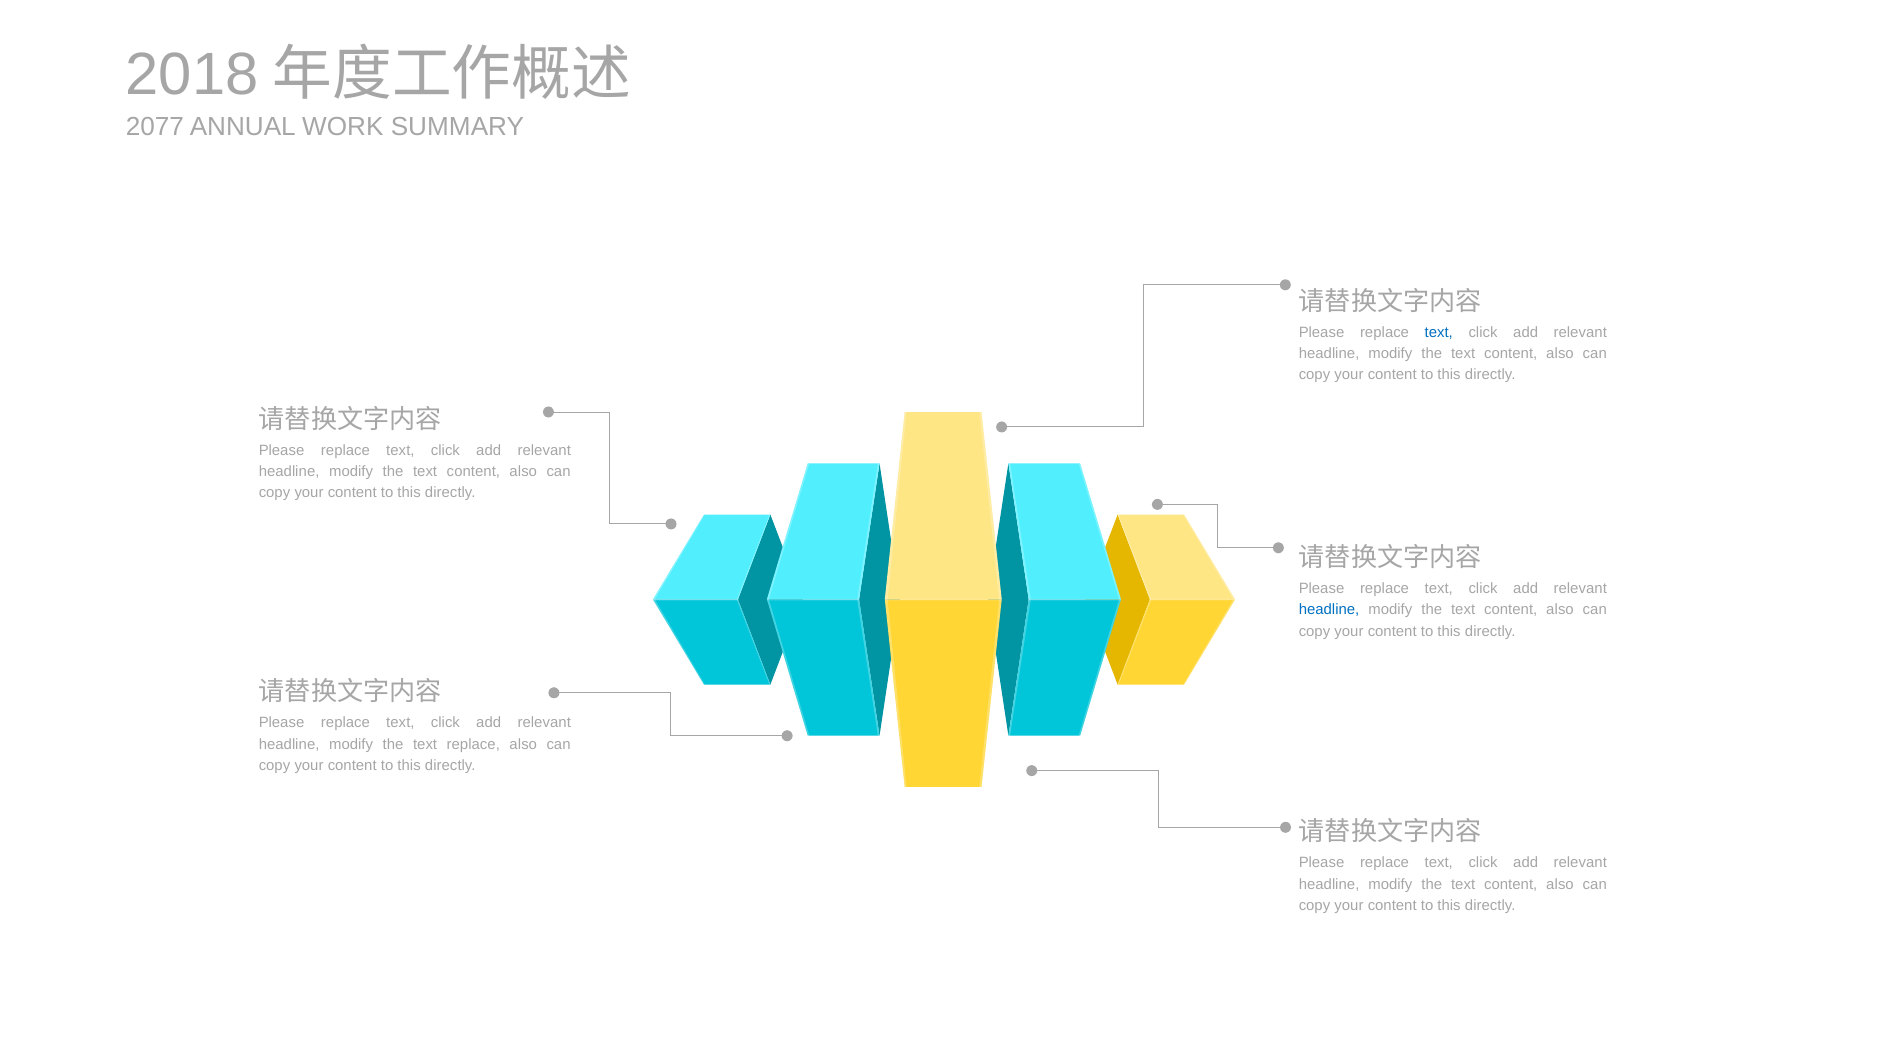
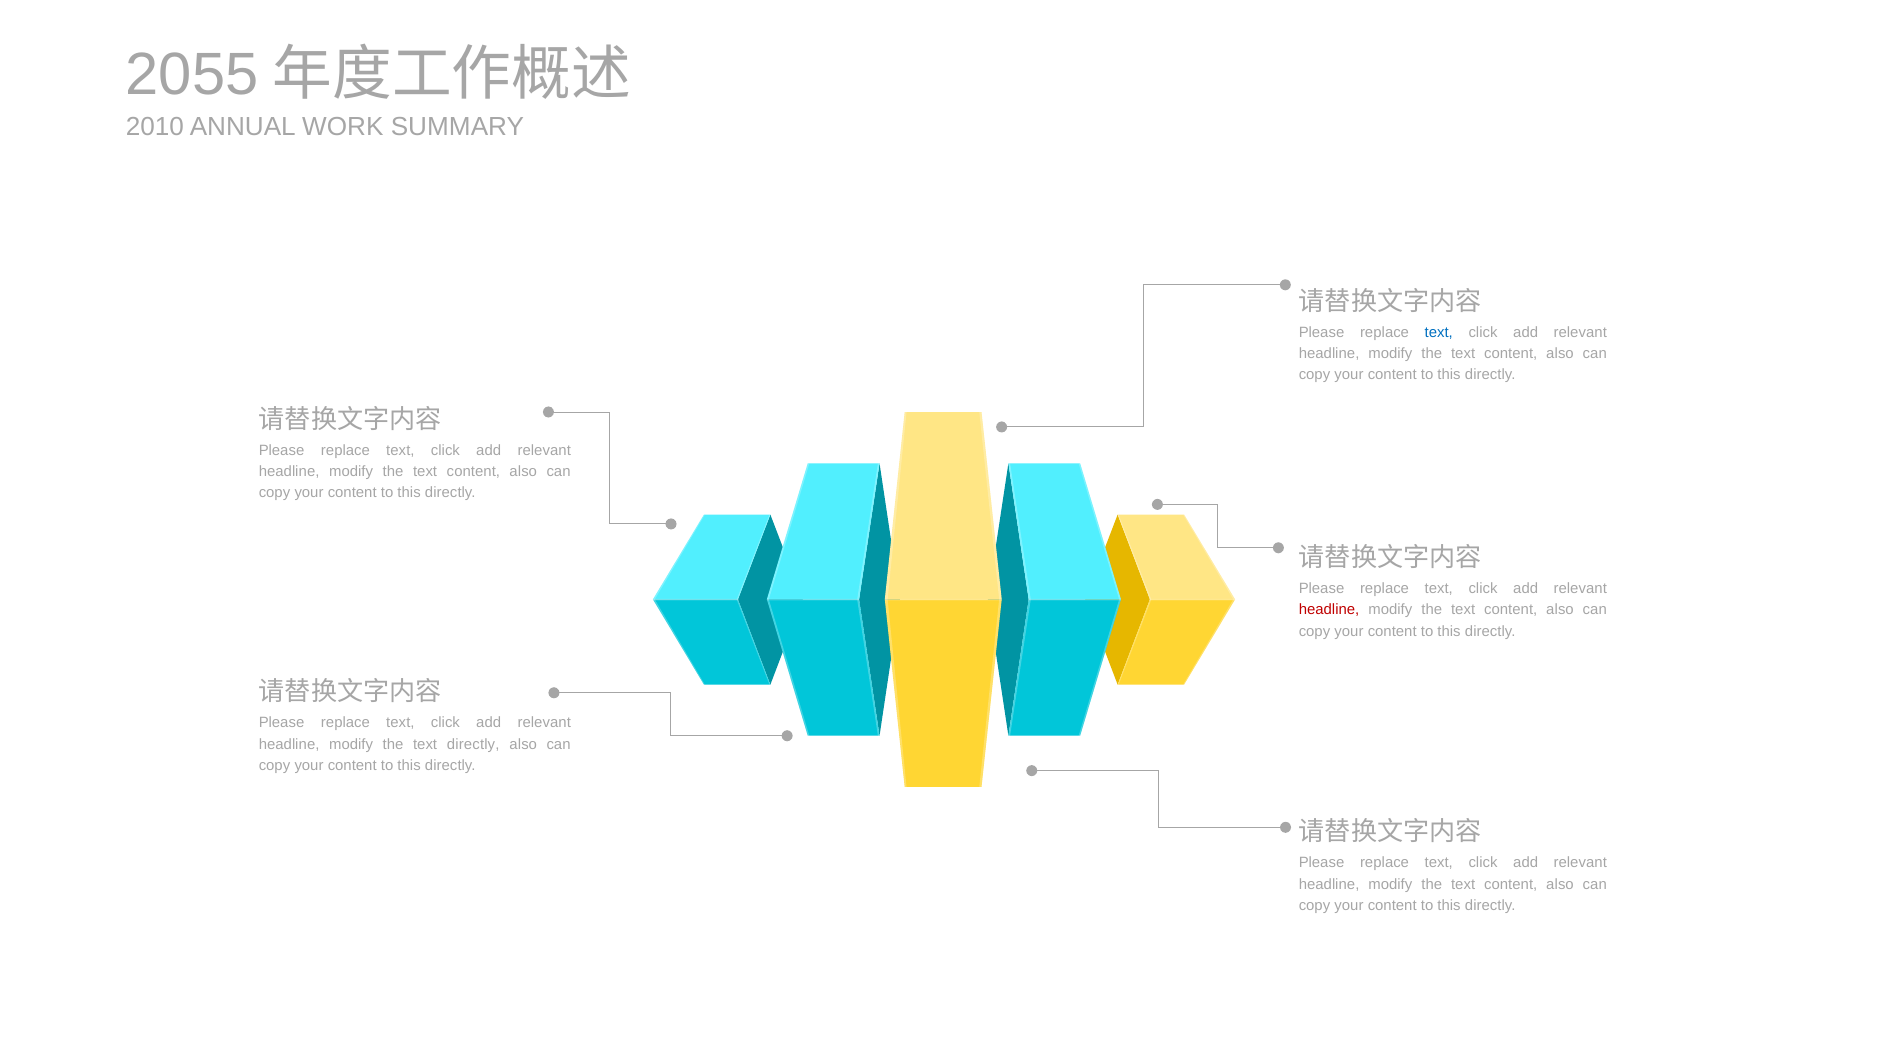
2018: 2018 -> 2055 (192, 75)
2077: 2077 -> 2010 (155, 127)
headline colour: blue -> red (1329, 610)
text replace: replace -> directly (473, 744)
